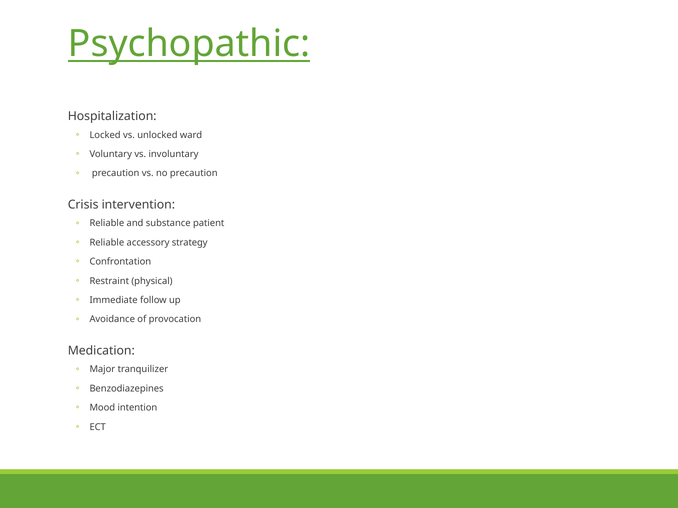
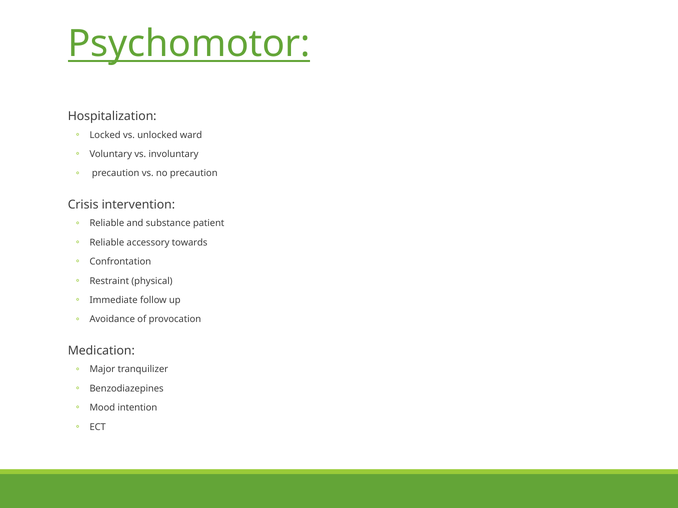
Psychopathic: Psychopathic -> Psychomotor (189, 44)
strategy: strategy -> towards (190, 243)
